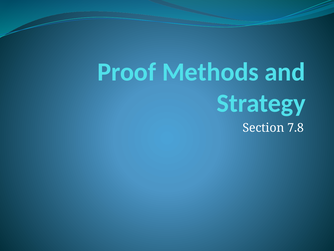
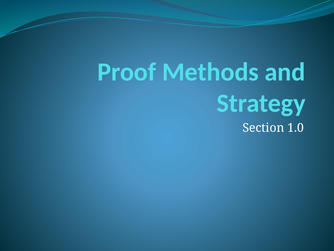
7.8: 7.8 -> 1.0 (296, 128)
